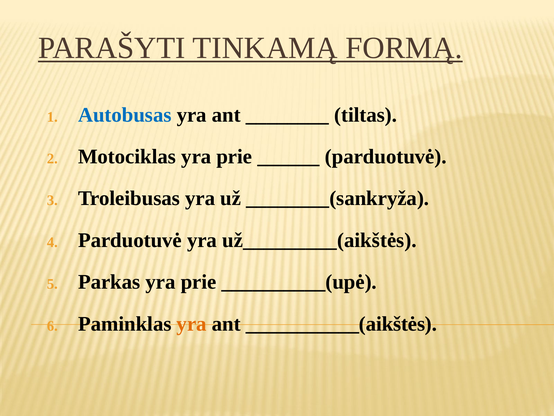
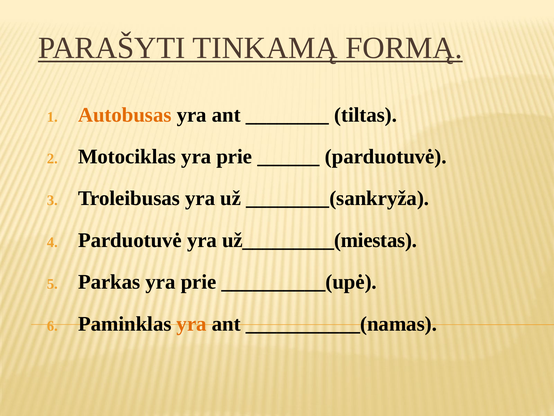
Autobusas colour: blue -> orange (125, 115)
už_________(aikštės: už_________(aikštės -> už_________(miestas (320, 240)
___________(aikštės: ___________(aikštės -> ___________(namas (341, 323)
